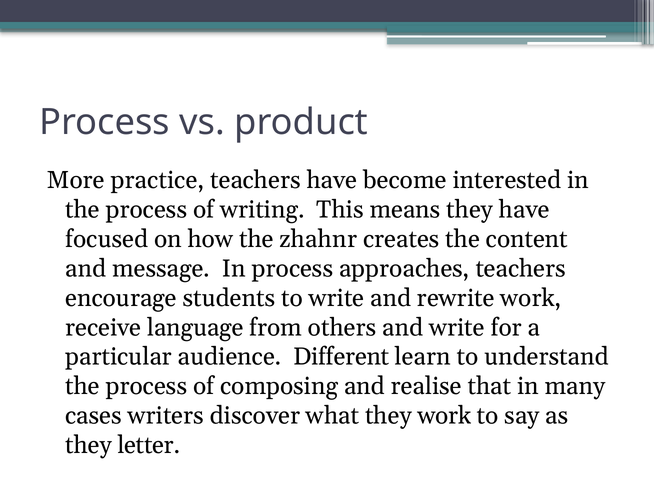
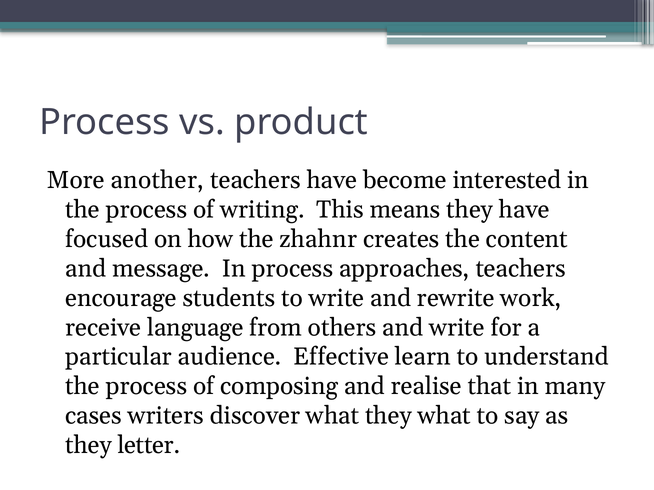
practice: practice -> another (157, 181)
Different: Different -> Effective (341, 357)
they work: work -> what (444, 416)
